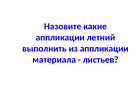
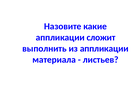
летний: летний -> сложит (101, 38)
